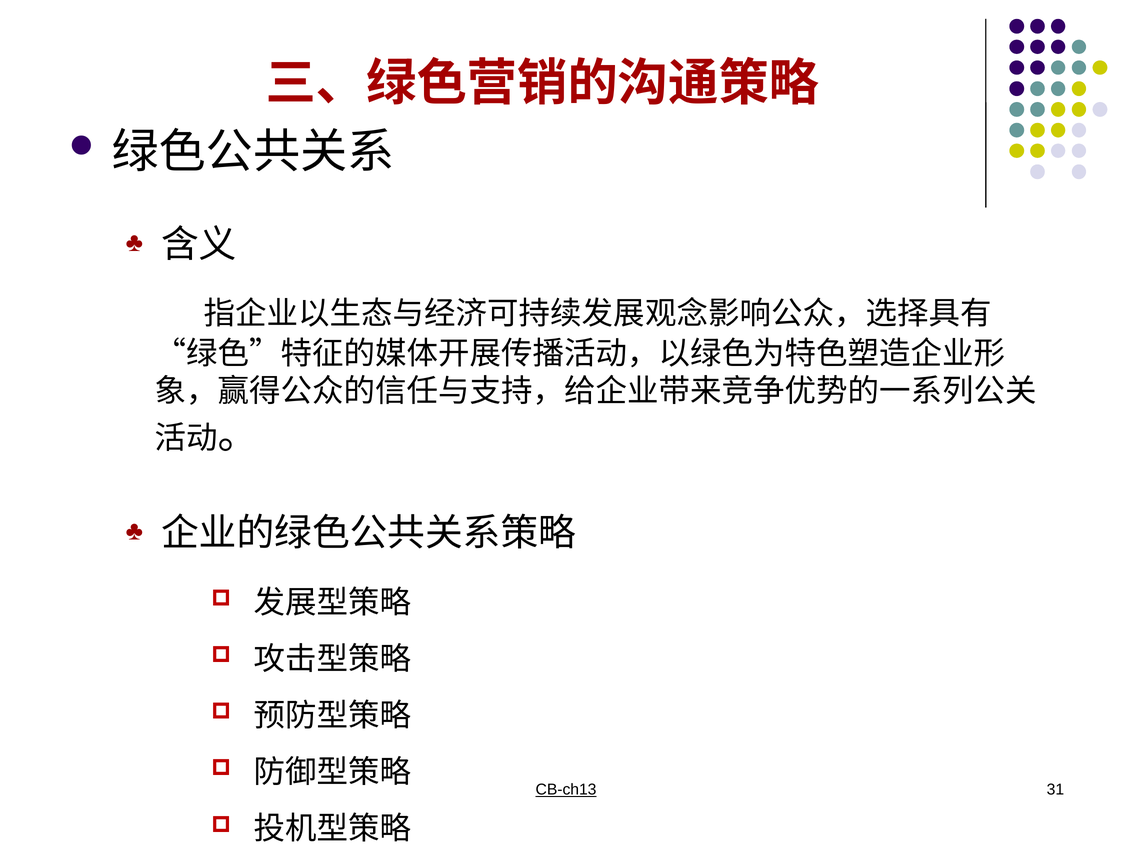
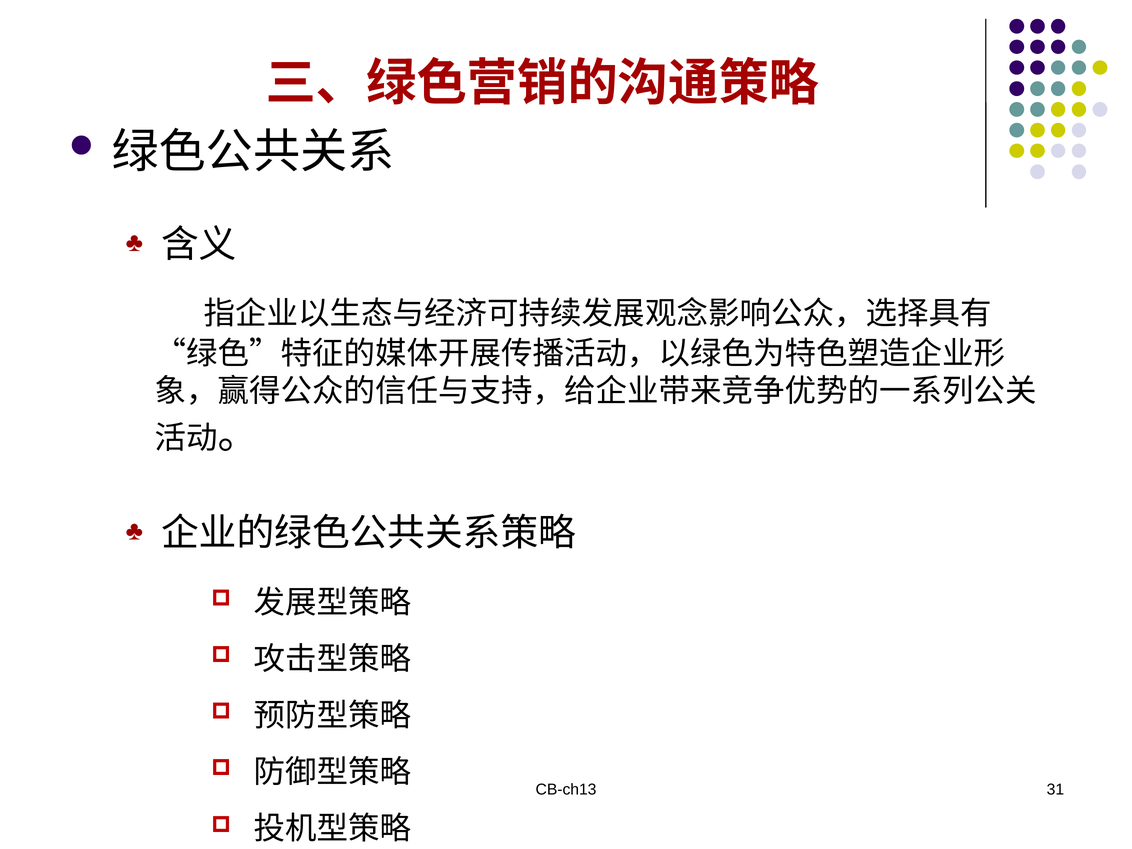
CB-ch13 underline: present -> none (566, 790)
